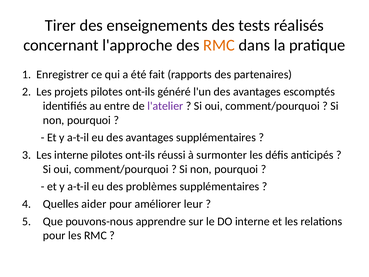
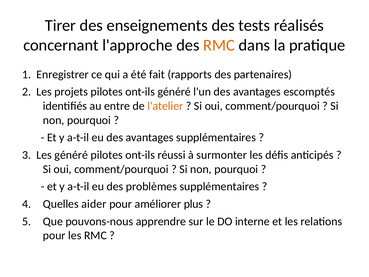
l'atelier colour: purple -> orange (165, 106)
Les interne: interne -> généré (71, 155)
leur: leur -> plus (193, 204)
